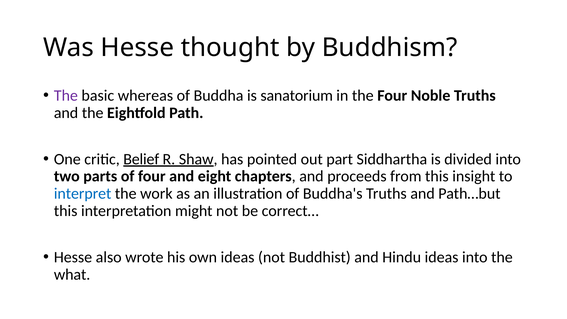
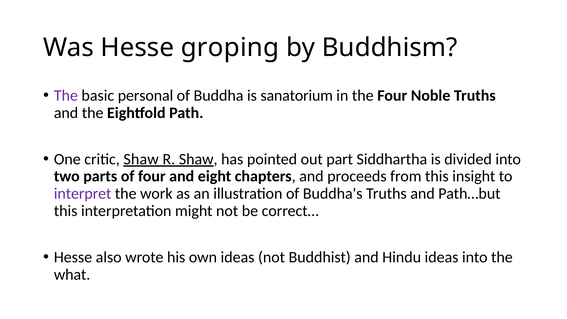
thought: thought -> groping (230, 48)
whereas: whereas -> personal (146, 96)
critic Belief: Belief -> Shaw (141, 159)
interpret colour: blue -> purple (83, 194)
